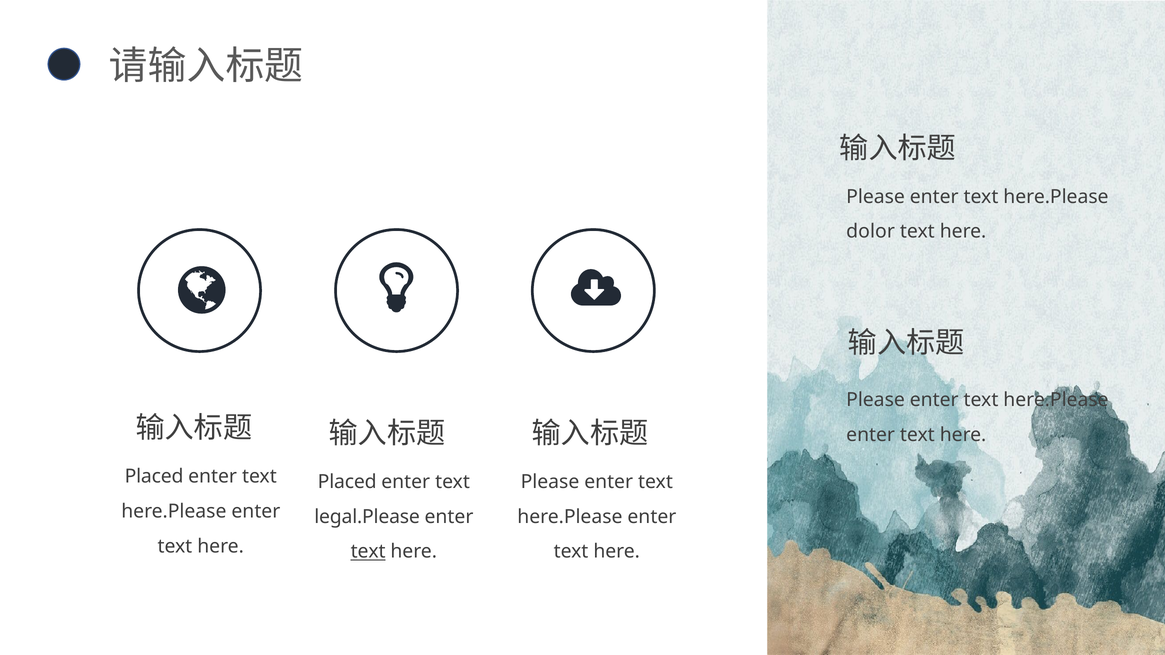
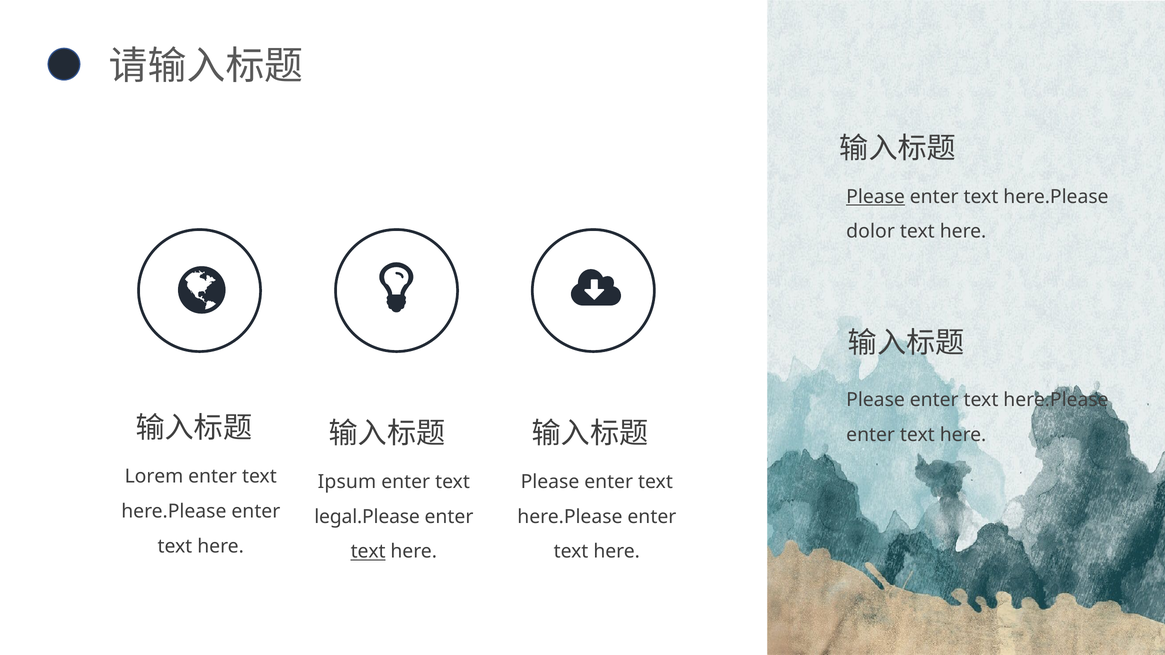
Please underline: none -> present (876, 197)
Placed: Placed -> Lorem (154, 477)
Placed: Placed -> Ipsum (347, 482)
